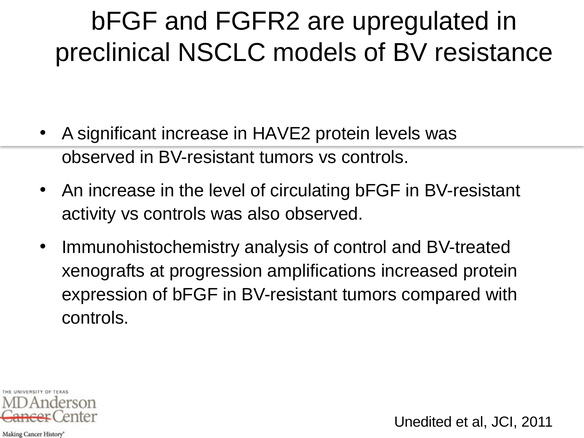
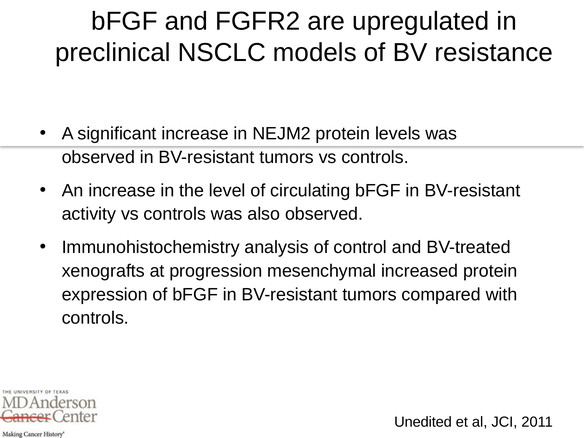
HAVE2: HAVE2 -> NEJM2 (282, 134)
amplifications: amplifications -> mesenchymal (322, 271)
